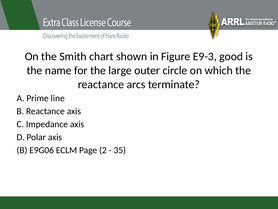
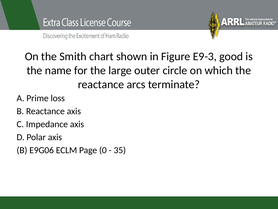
line: line -> loss (58, 98)
2: 2 -> 0 (103, 150)
